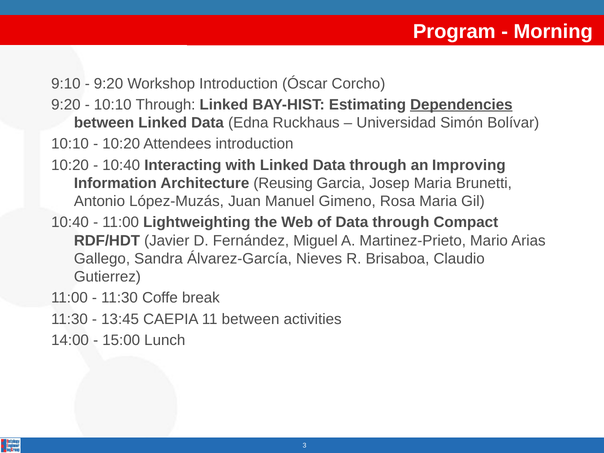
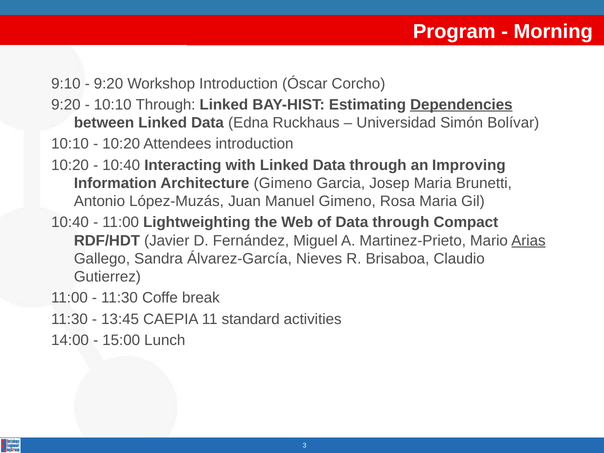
Architecture Reusing: Reusing -> Gimeno (283, 183)
Arias underline: none -> present (528, 241)
11 between: between -> standard (251, 319)
